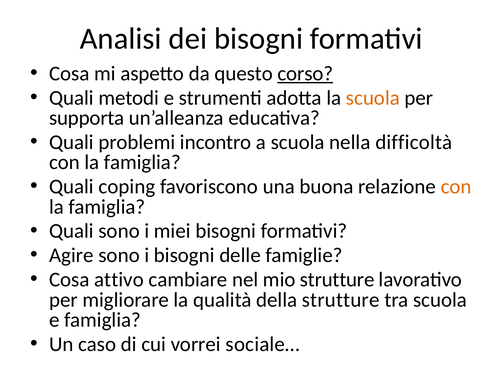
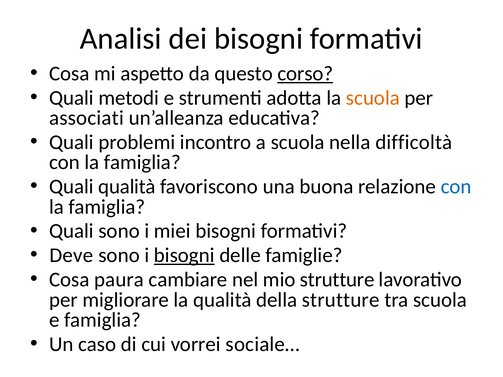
supporta: supporta -> associati (87, 118)
Quali coping: coping -> qualità (127, 187)
con colour: orange -> blue (456, 187)
Agire: Agire -> Deve (71, 256)
bisogni underline: none -> present (184, 256)
attivo: attivo -> paura (119, 280)
